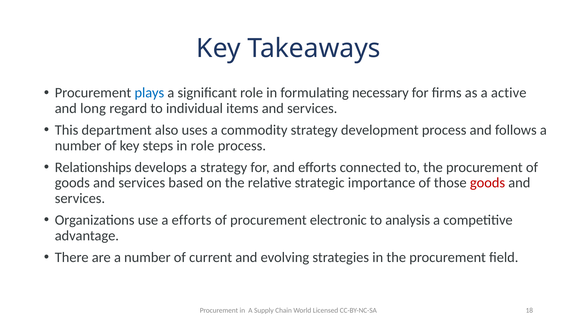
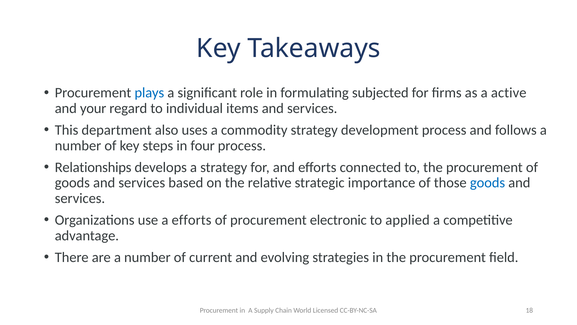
necessary: necessary -> subjected (380, 93)
long: long -> your (93, 108)
in role: role -> four (203, 145)
goods colour: red -> blue (488, 183)
analysis: analysis -> applied (408, 220)
